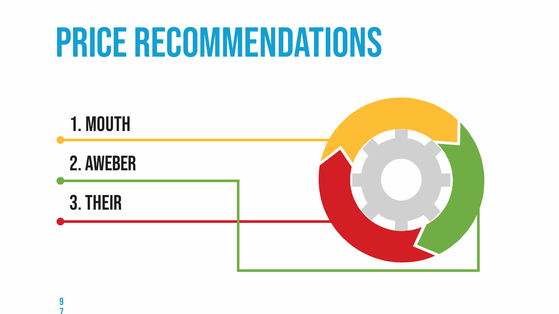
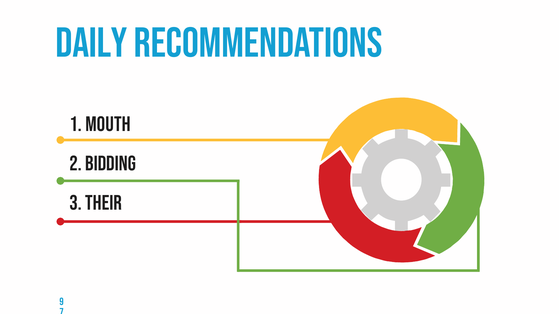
Price: Price -> Daily (92, 43)
aweber: aweber -> bidding (111, 164)
